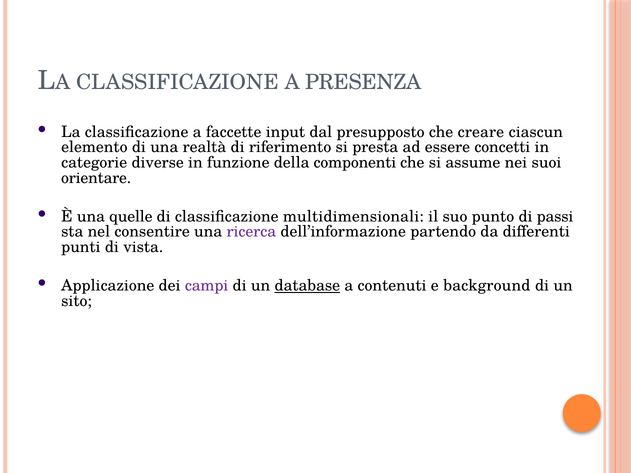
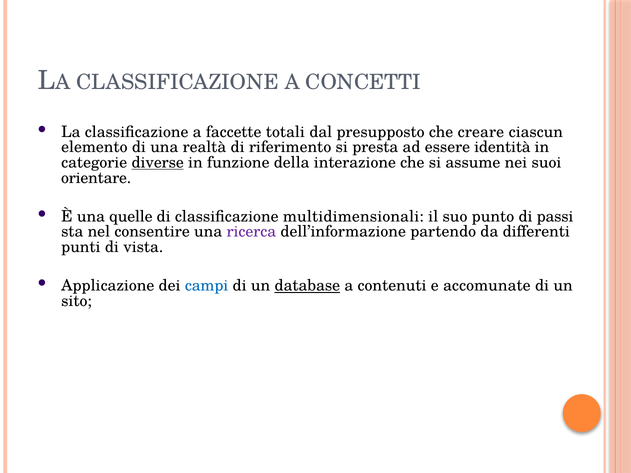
PRESENZA: PRESENZA -> CONCETTI (363, 82)
input: input -> totali (285, 132)
concetti: concetti -> identità (502, 147)
diverse underline: none -> present (158, 163)
componenti: componenti -> interazione (355, 163)
campi colour: purple -> blue (207, 286)
background: background -> accomunate (487, 286)
